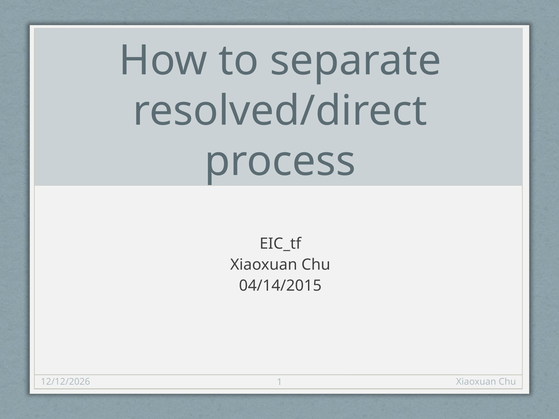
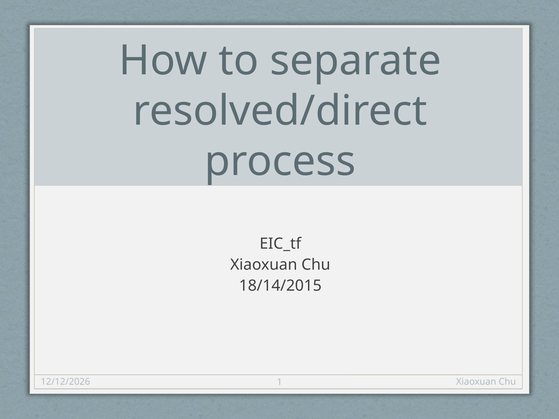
04/14/2015: 04/14/2015 -> 18/14/2015 (280, 286)
